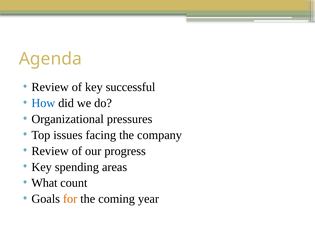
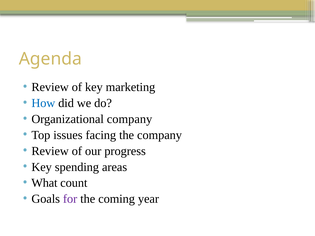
successful: successful -> marketing (130, 87)
Organizational pressures: pressures -> company (130, 119)
for colour: orange -> purple (70, 199)
